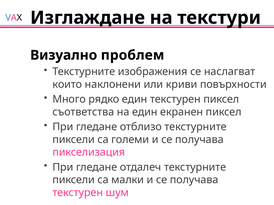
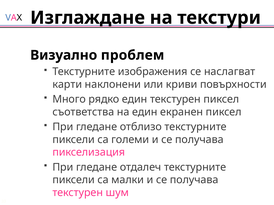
които: които -> карти (67, 85)
